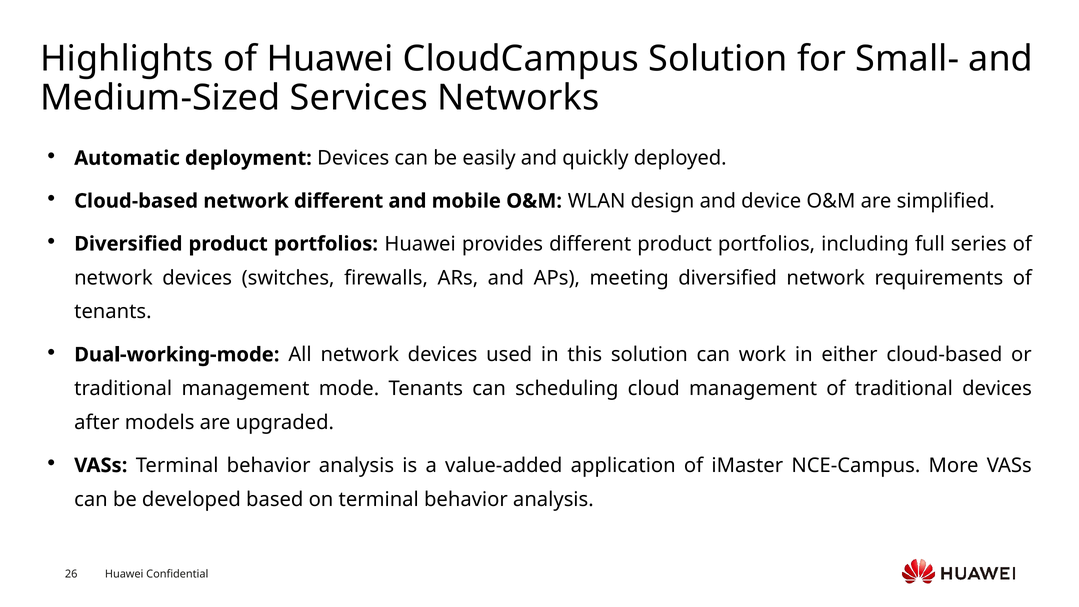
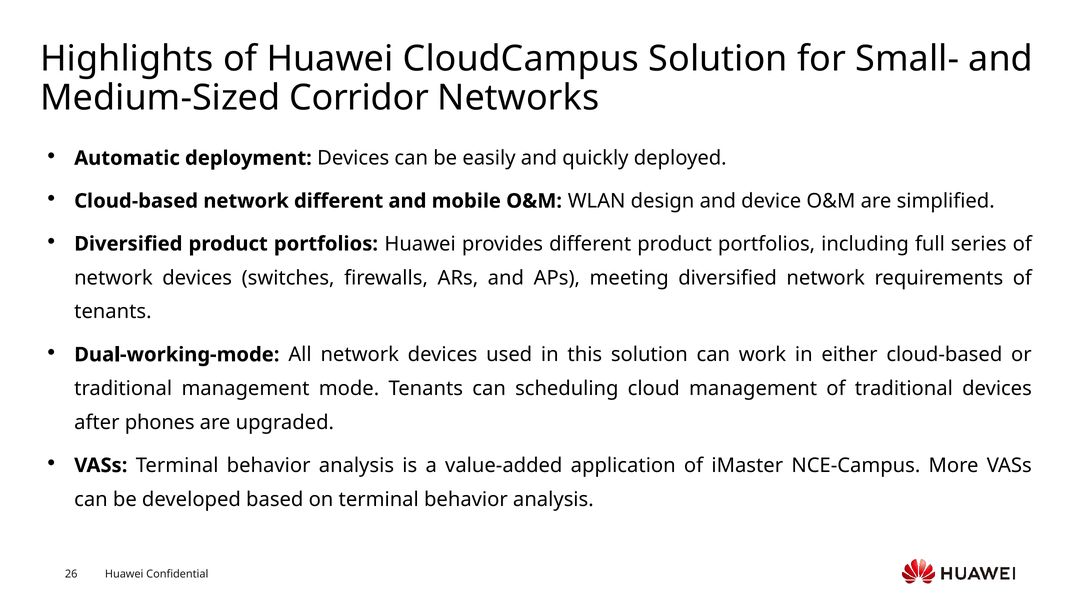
Services: Services -> Corridor (359, 98)
models: models -> phones (160, 423)
